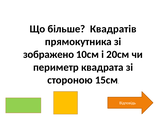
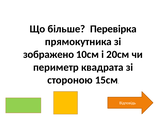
Квадратів: Квадратів -> Перевірка (113, 29)
